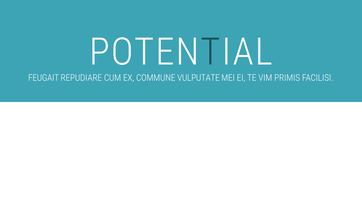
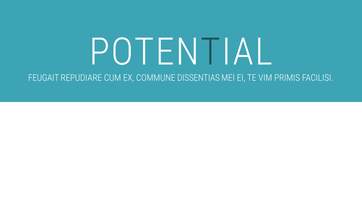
VULPUTATE: VULPUTATE -> DISSENTIAS (199, 78)
